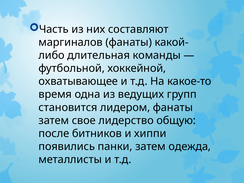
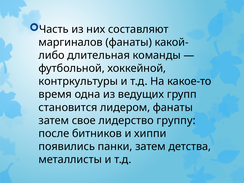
охватывающее: охватывающее -> контркультуры (78, 81)
общую: общую -> группу (176, 120)
одежда: одежда -> детства (190, 146)
